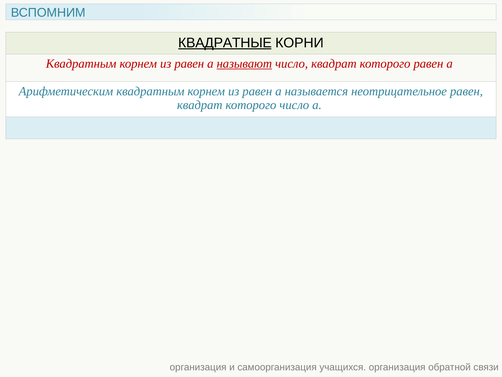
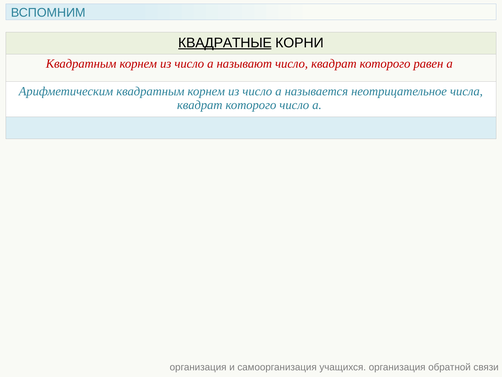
равен: равен -> число (189, 64)
называют underline: present -> none (244, 64)
равен: равен -> число (257, 91)
неотрицательное равен: равен -> числа (466, 91)
